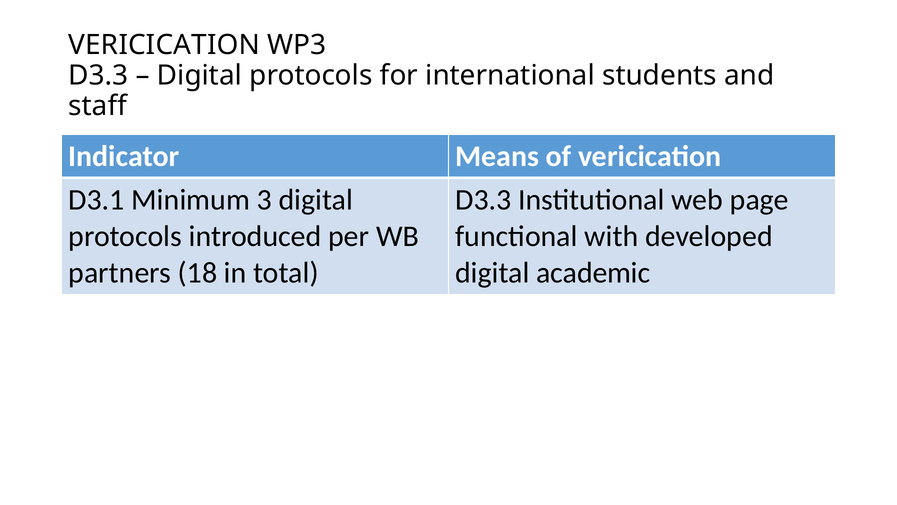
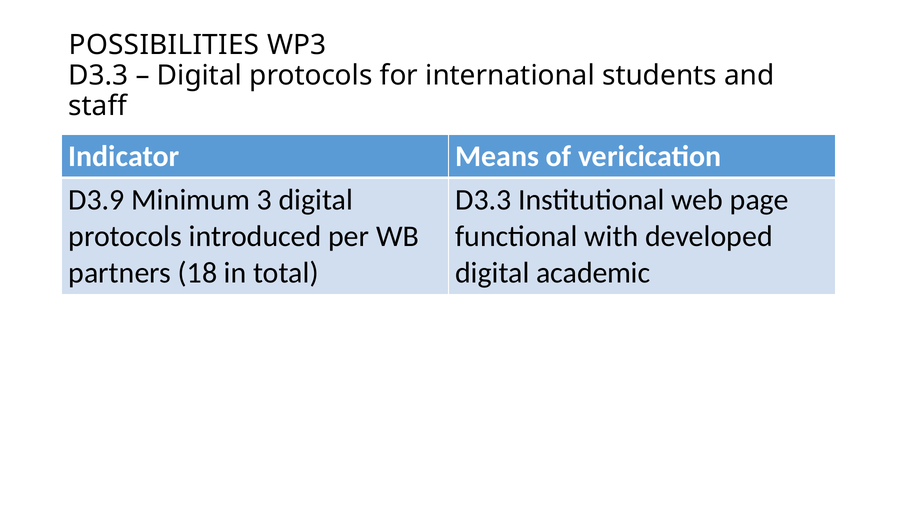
VERICICATION: VERICICATION -> POSSIBILITIES (164, 45)
D3.1: D3.1 -> D3.9 (96, 200)
